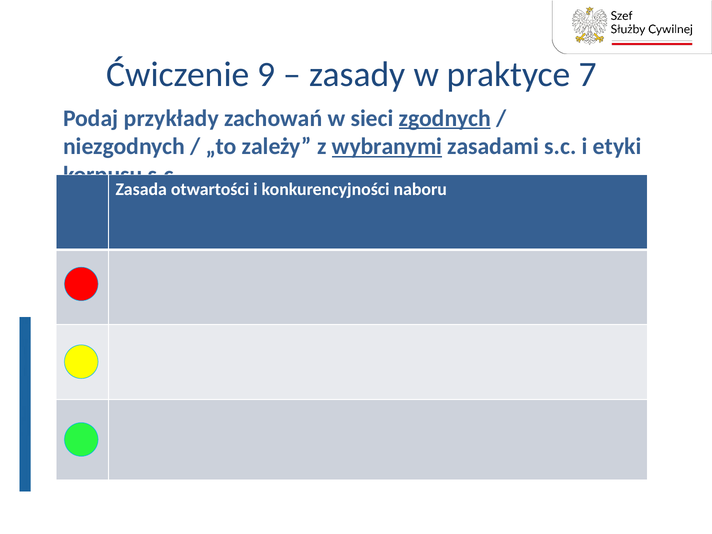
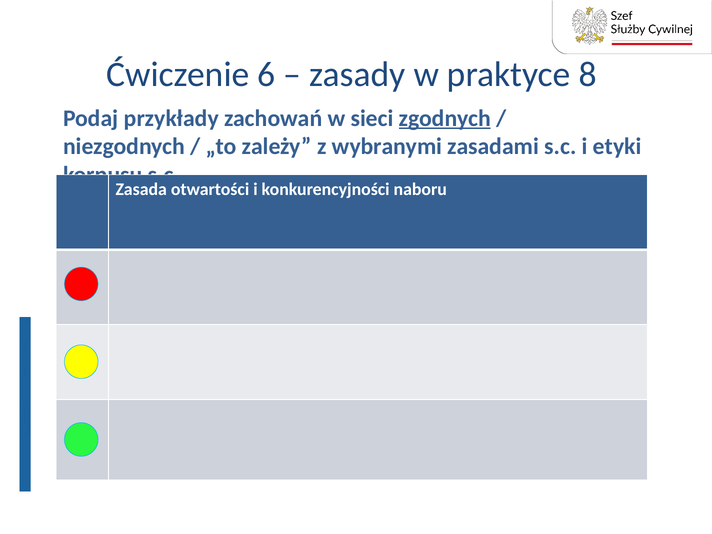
9: 9 -> 6 (266, 75)
7: 7 -> 8 (588, 75)
wybranymi underline: present -> none (387, 147)
